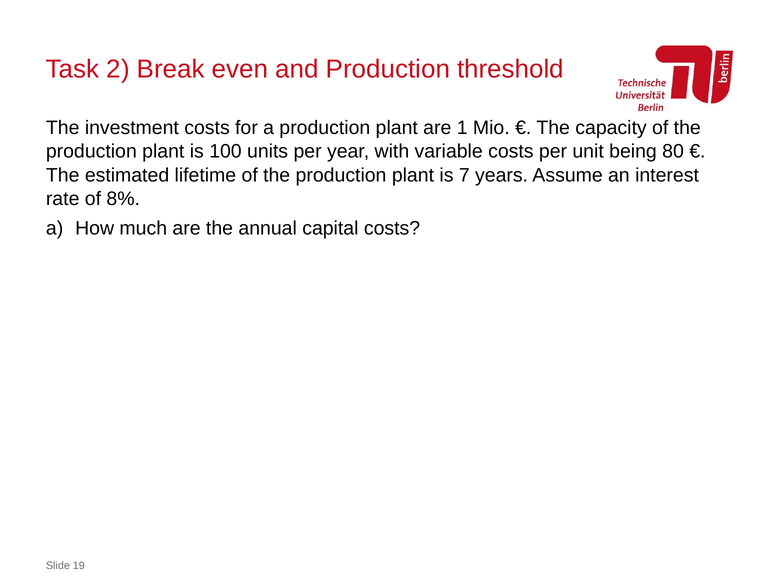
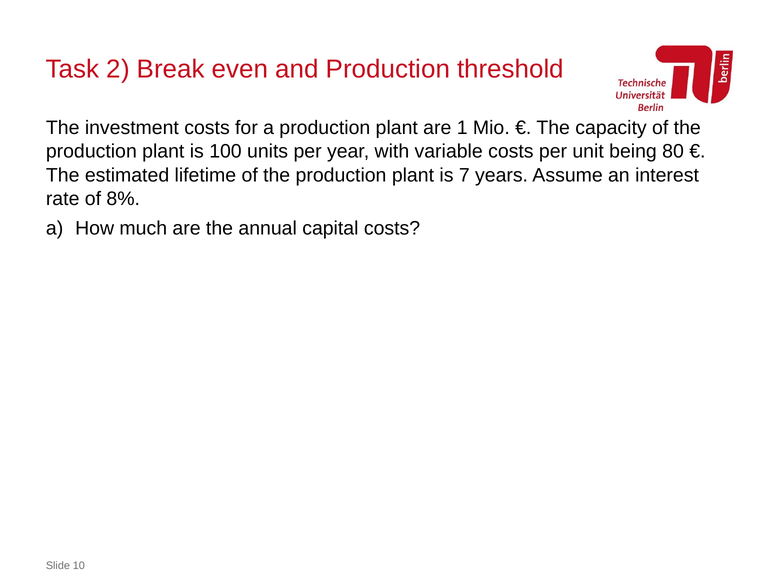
19: 19 -> 10 (79, 566)
